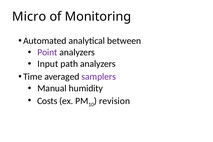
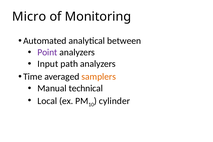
samplers colour: purple -> orange (99, 77)
humidity: humidity -> technical (86, 88)
Costs: Costs -> Local (47, 101)
revision: revision -> cylinder (115, 101)
